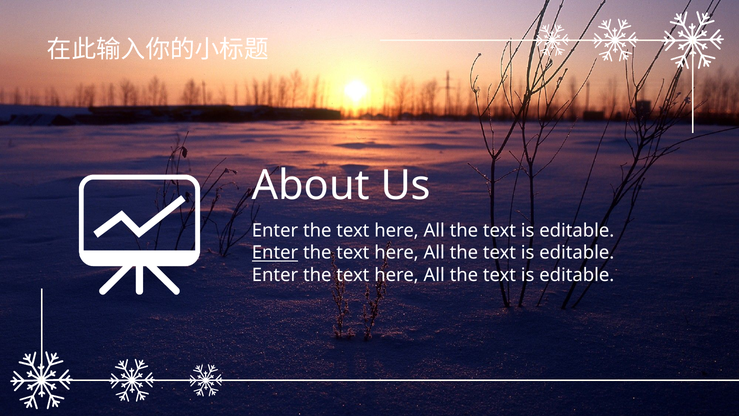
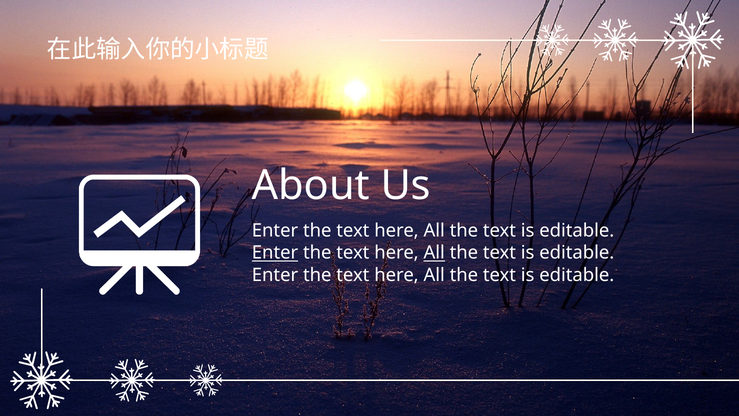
All underline: none -> present (434, 253)
